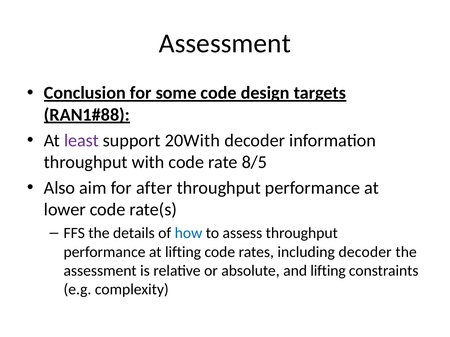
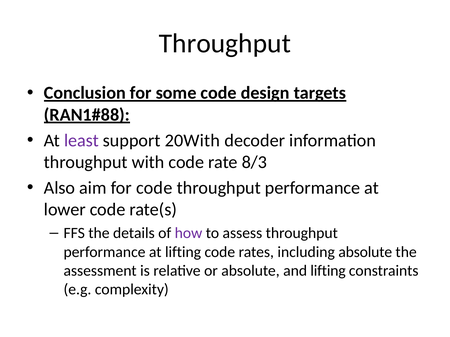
Assessment: Assessment -> Throughput (225, 44)
8/5: 8/5 -> 8/3 (254, 162)
for after: after -> code (154, 188)
how colour: blue -> purple (188, 234)
including decoder: decoder -> absolute (365, 252)
